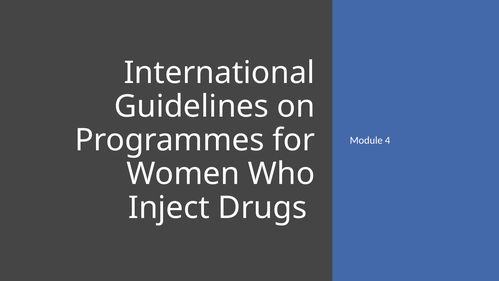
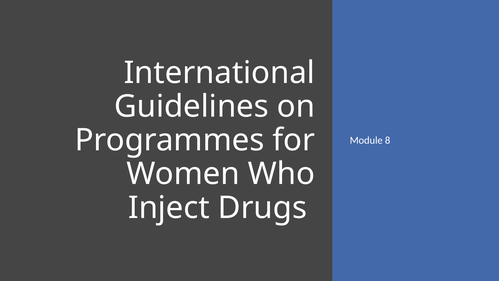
4: 4 -> 8 (388, 140)
